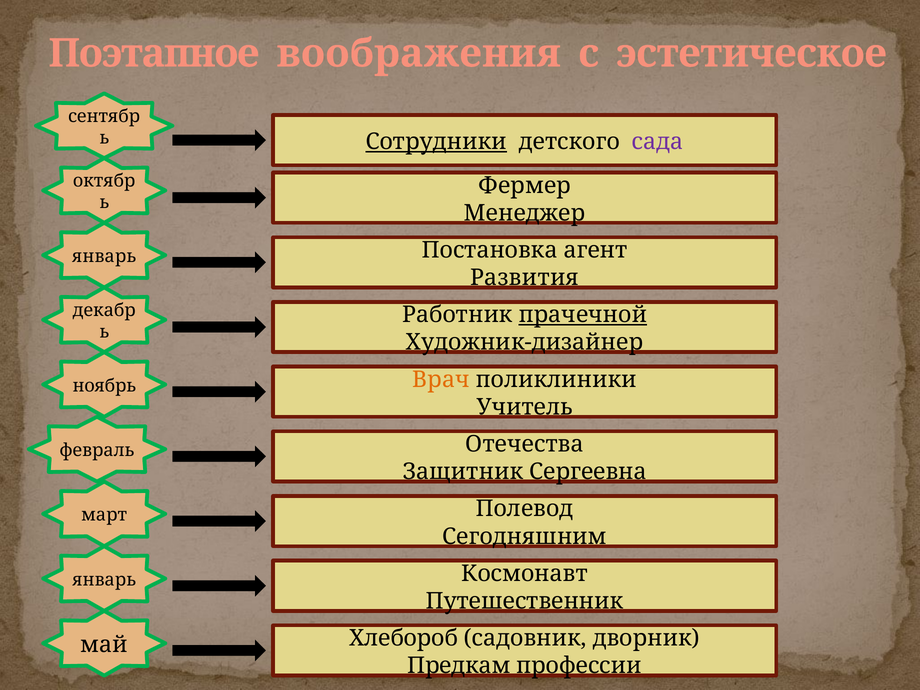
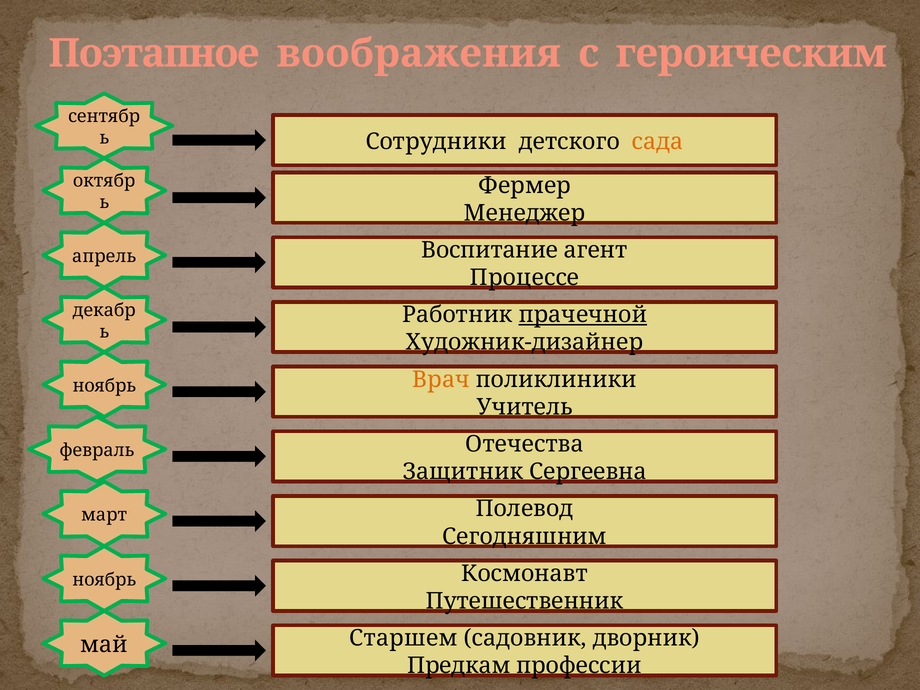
эстетическое: эстетическое -> героическим (751, 53)
Сотрудники underline: present -> none (436, 142)
сада colour: purple -> orange (658, 142)
Постановка: Постановка -> Воспитание (490, 250)
январь: январь -> апрель (104, 256)
Развития: Развития -> Процессе (525, 278)
январь: январь -> ноябрь (104, 580)
Хлебороб: Хлебороб -> Старшем (403, 638)
